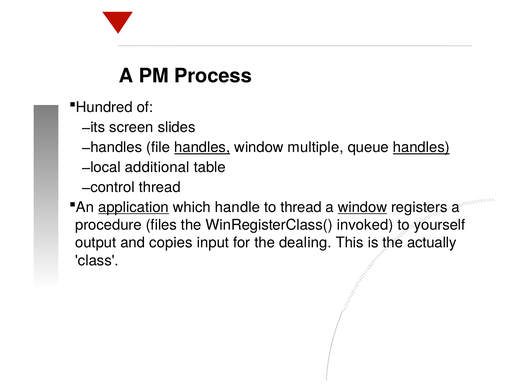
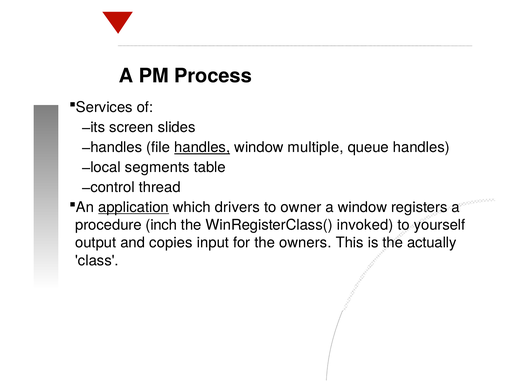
Hundred: Hundred -> Services (104, 108)
handles underline: present -> none (421, 147)
additional: additional -> segments (157, 167)
handle: handle -> drivers (237, 207)
to thread: thread -> owner (301, 207)
window underline: present -> none (362, 207)
files: files -> inch (161, 225)
dealing: dealing -> owners (305, 243)
